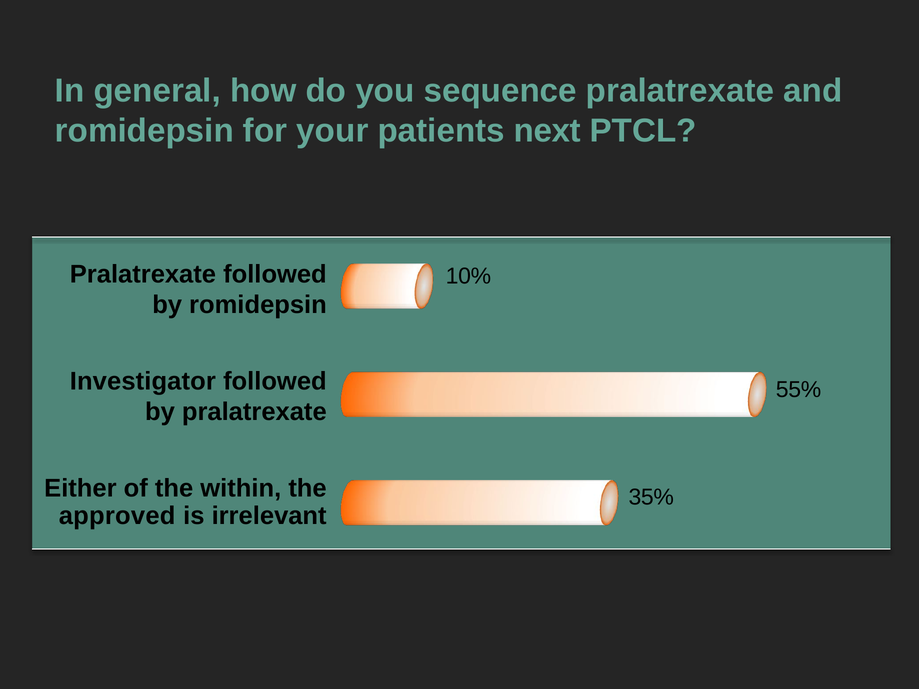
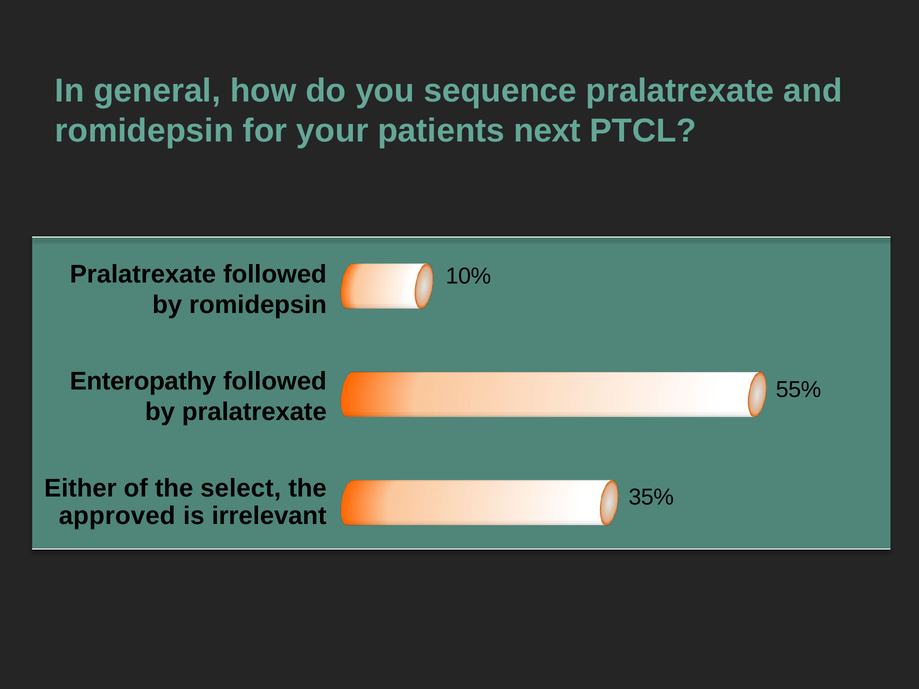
Investigator: Investigator -> Enteropathy (143, 381)
within: within -> select (241, 489)
